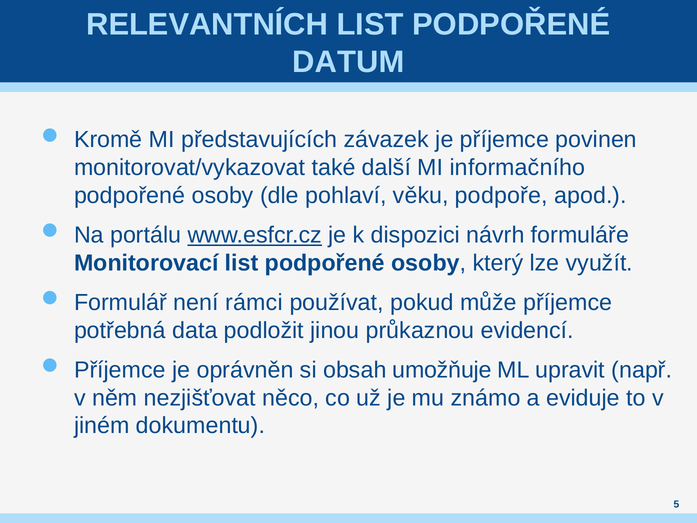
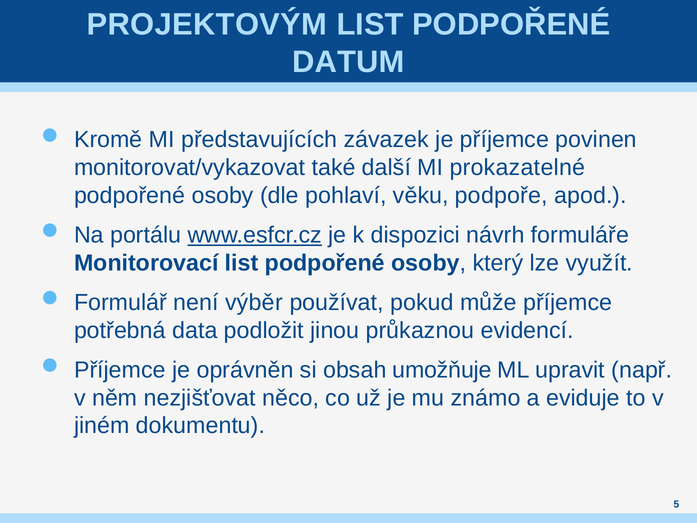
RELEVANTNÍCH: RELEVANTNÍCH -> PROJEKTOVÝM (207, 25)
informačního: informačního -> prokazatelné (517, 168)
rámci: rámci -> výběr (254, 302)
